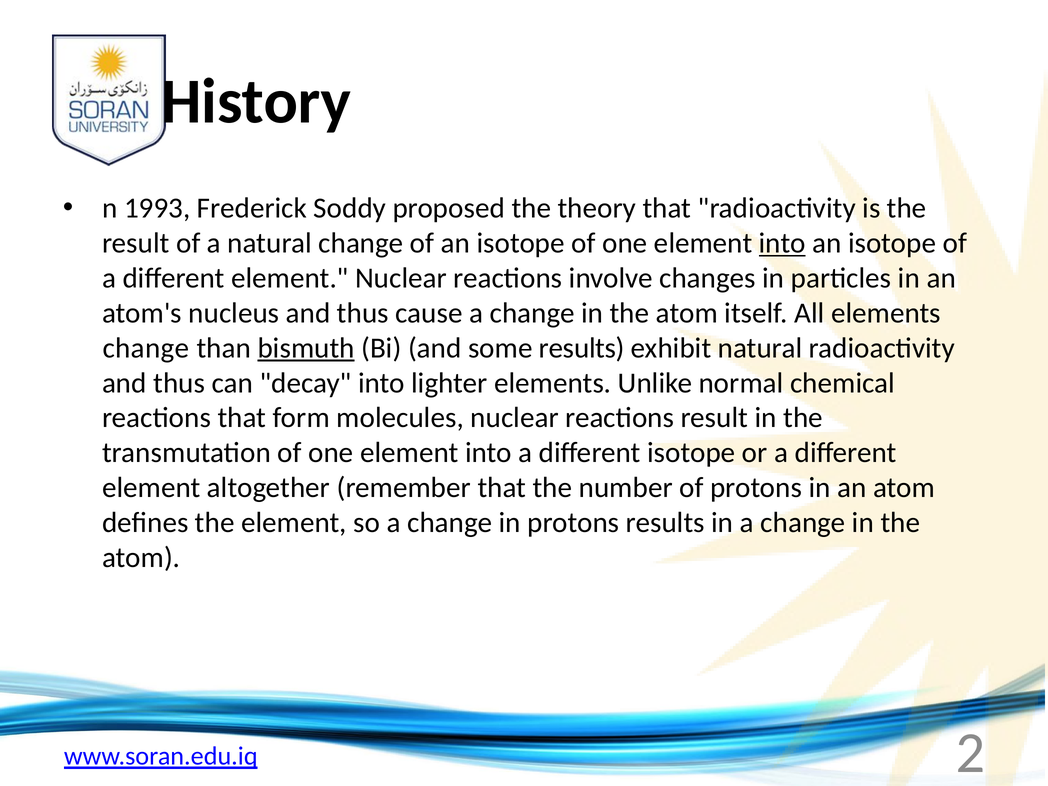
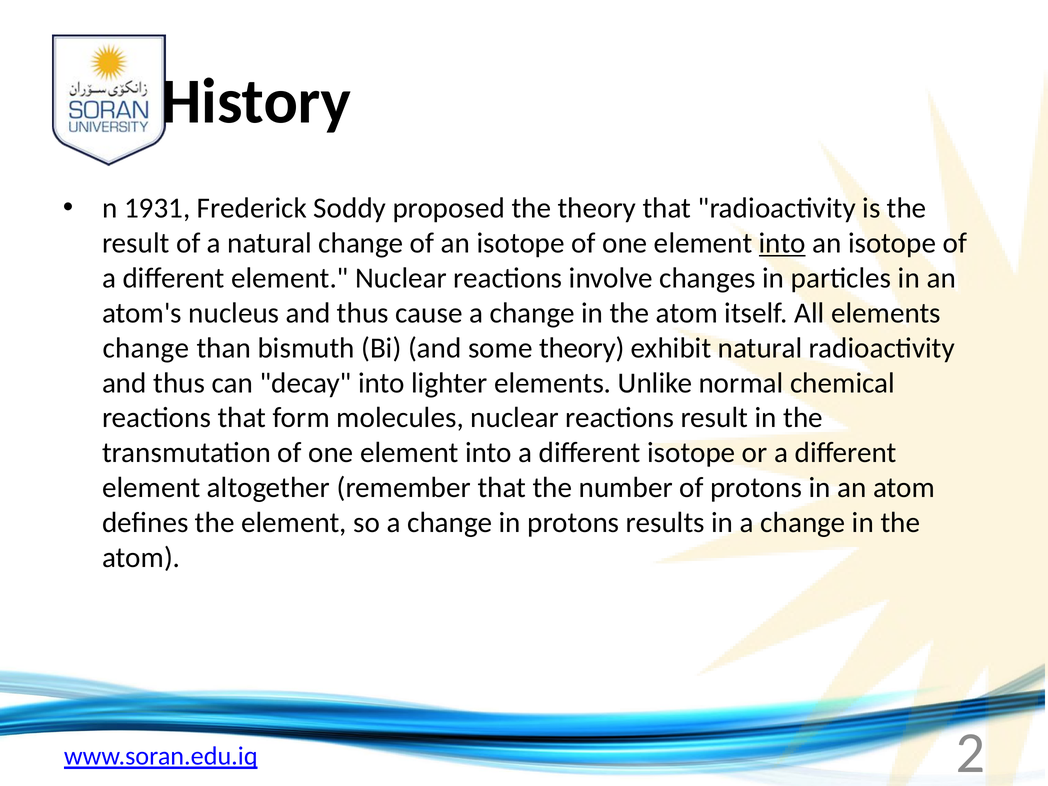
1993: 1993 -> 1931 (157, 208)
bismuth underline: present -> none (306, 348)
some results: results -> theory (582, 348)
